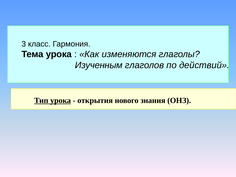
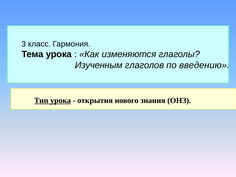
действий: действий -> введению (204, 65)
